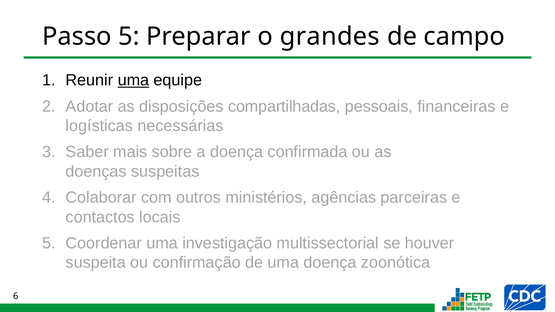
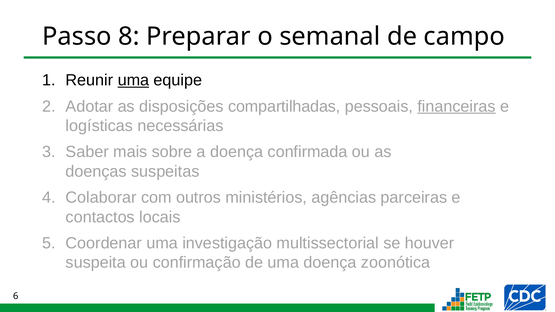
Passo 5: 5 -> 8 (129, 36)
grandes: grandes -> semanal (330, 36)
financeiras underline: none -> present (456, 106)
